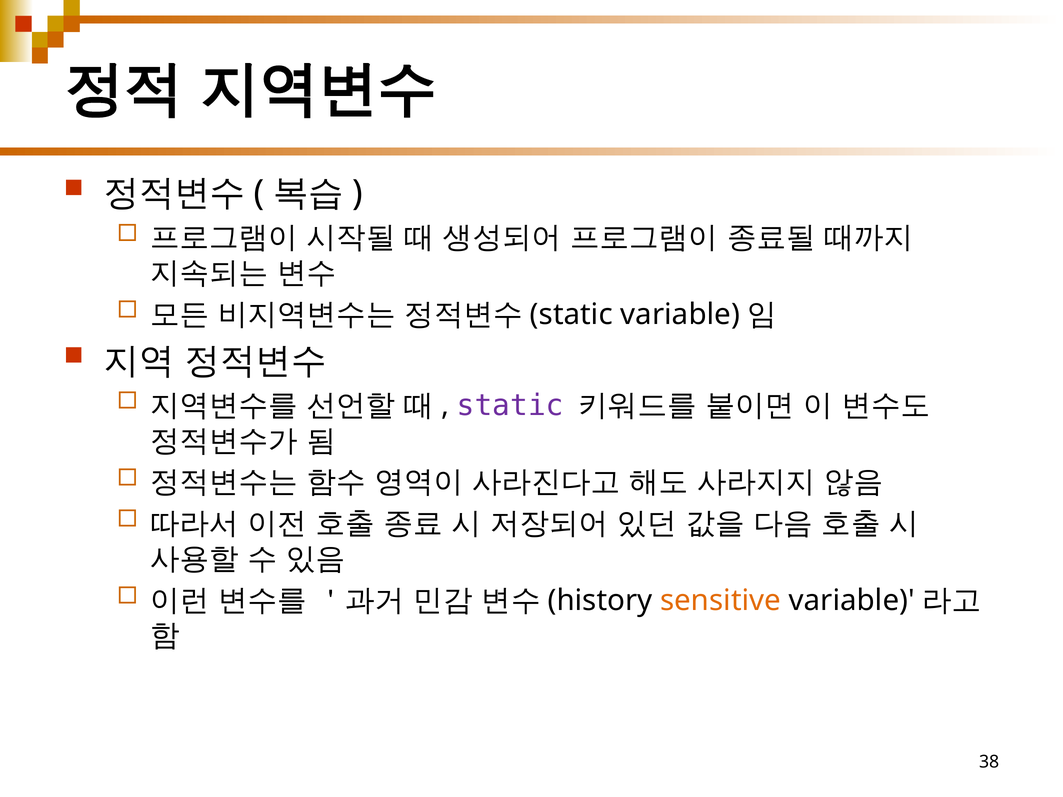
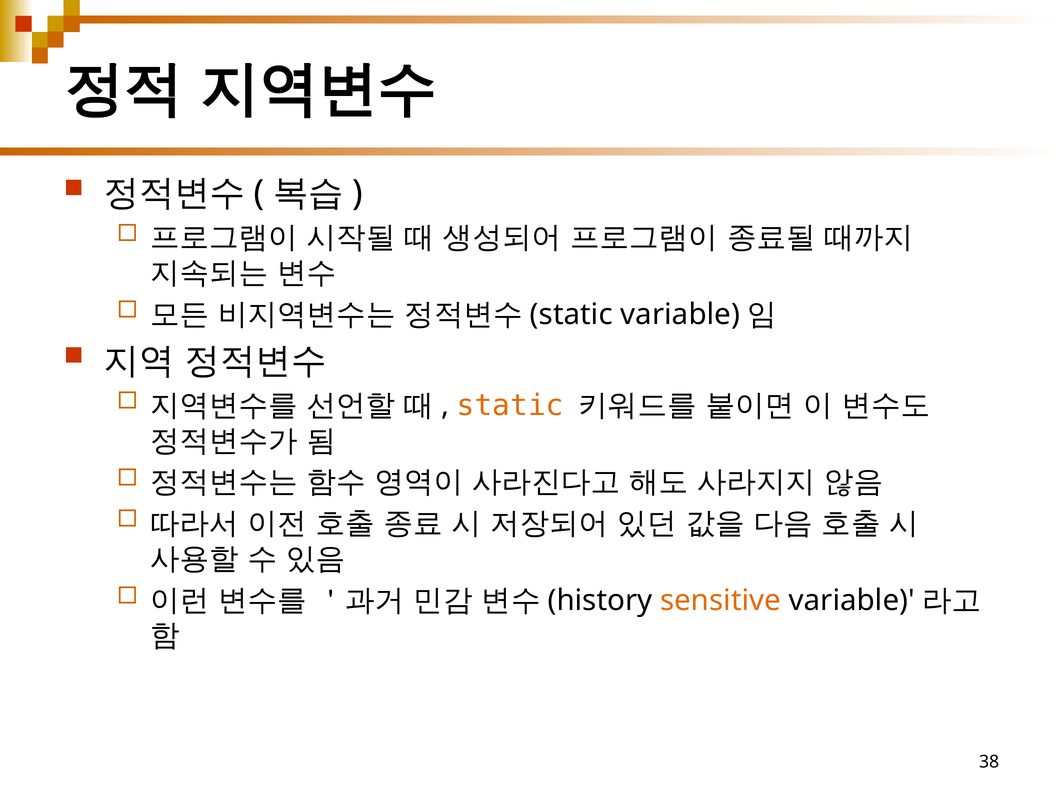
static colour: purple -> orange (510, 406)
